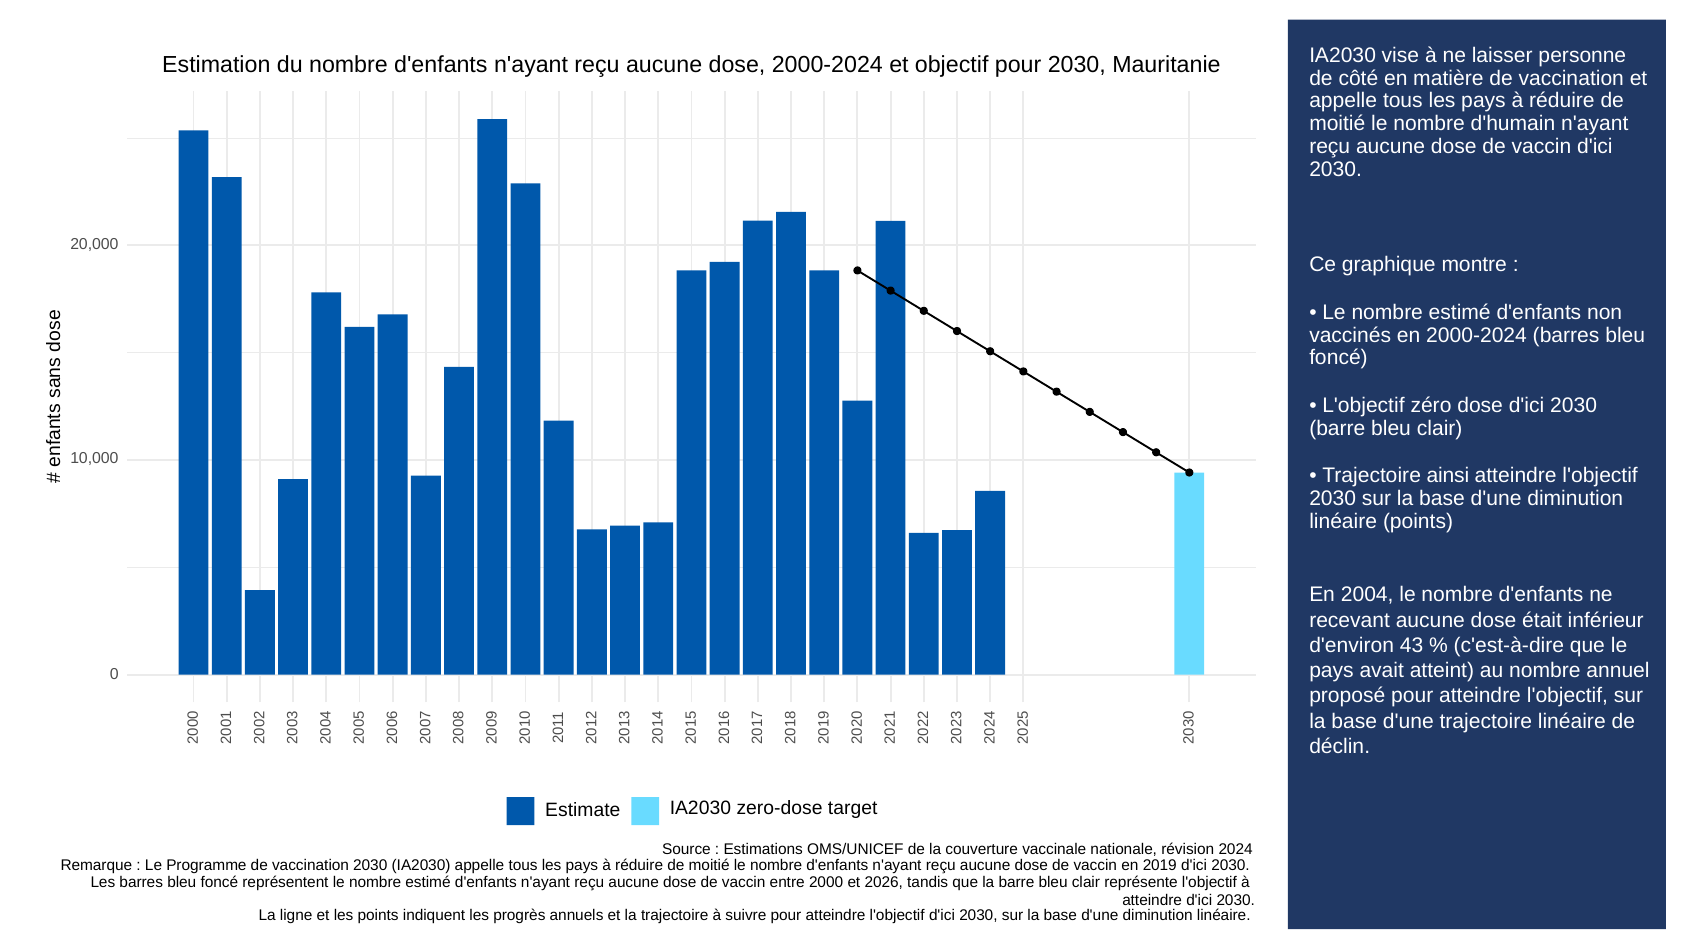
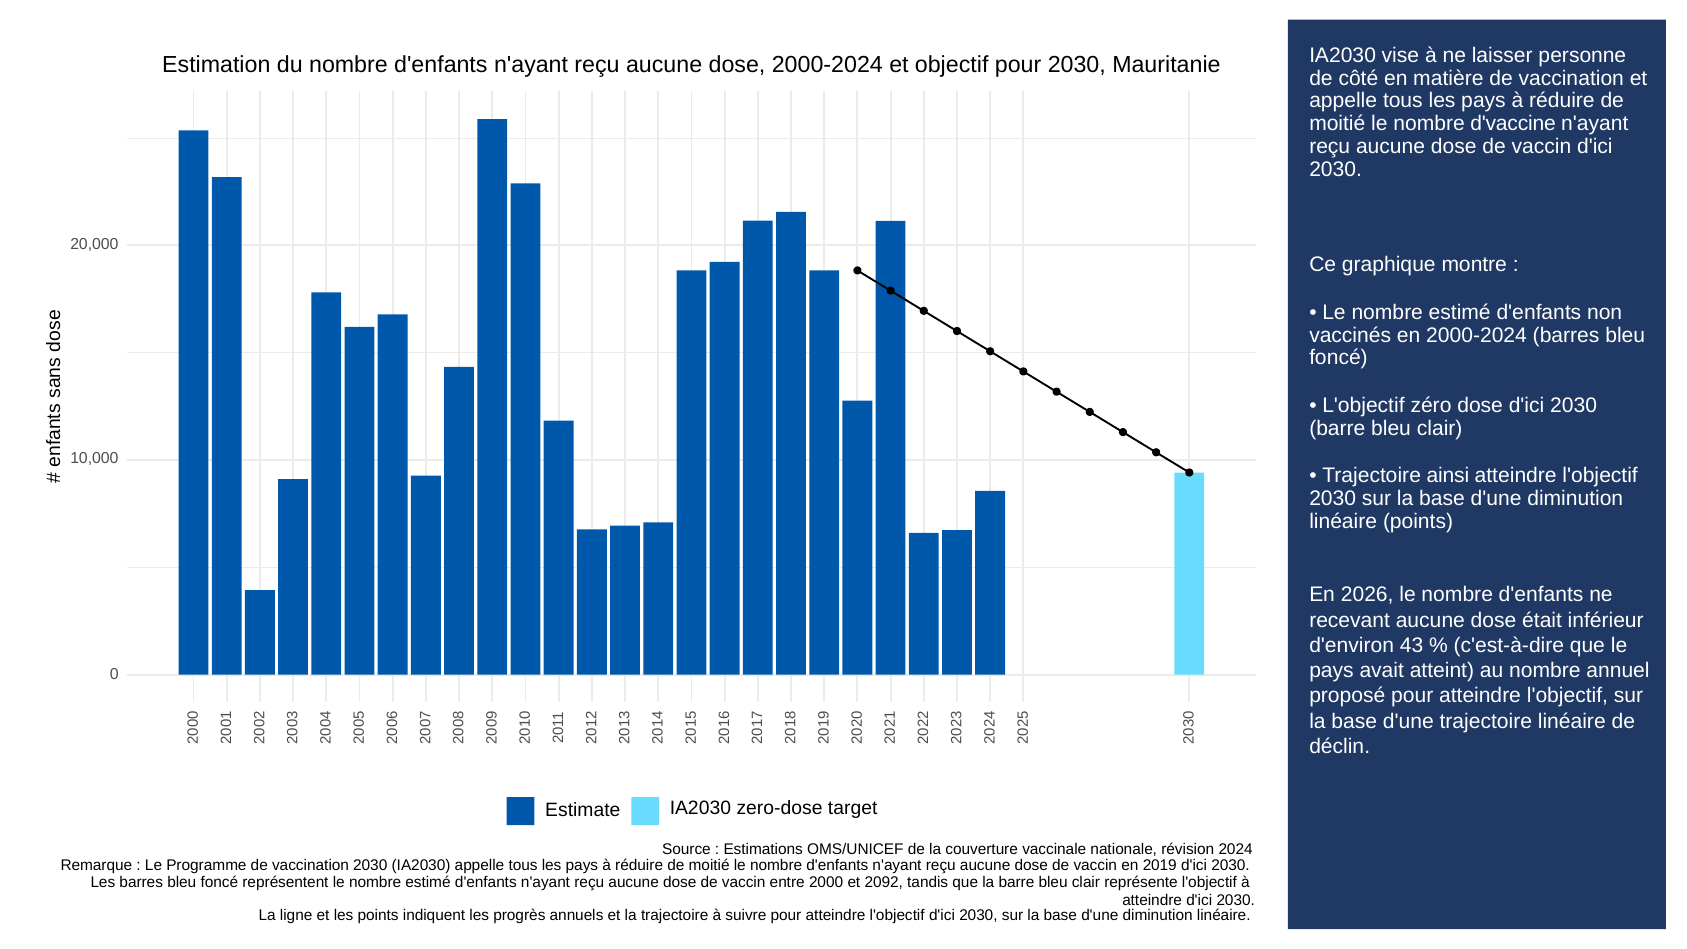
d'humain: d'humain -> d'vaccine (1513, 124)
2004: 2004 -> 2026 (1367, 595)
2026: 2026 -> 2092 (884, 882)
